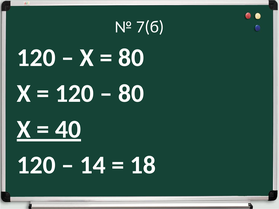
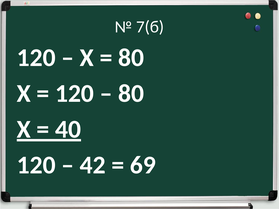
14: 14 -> 42 (93, 165)
18: 18 -> 69 (143, 165)
